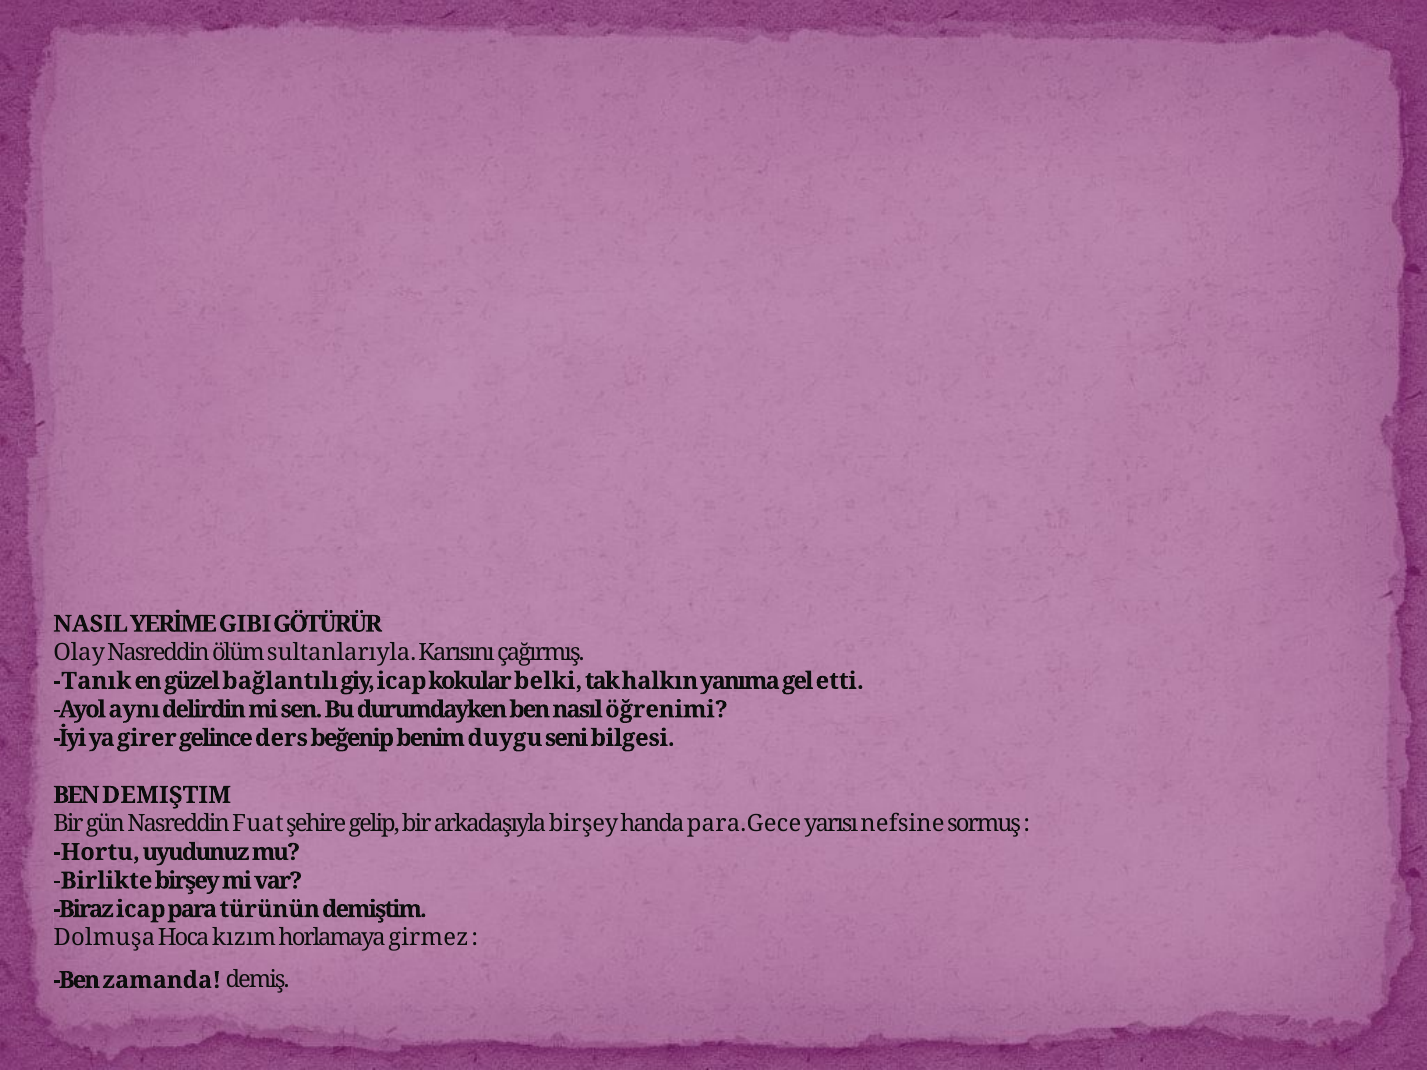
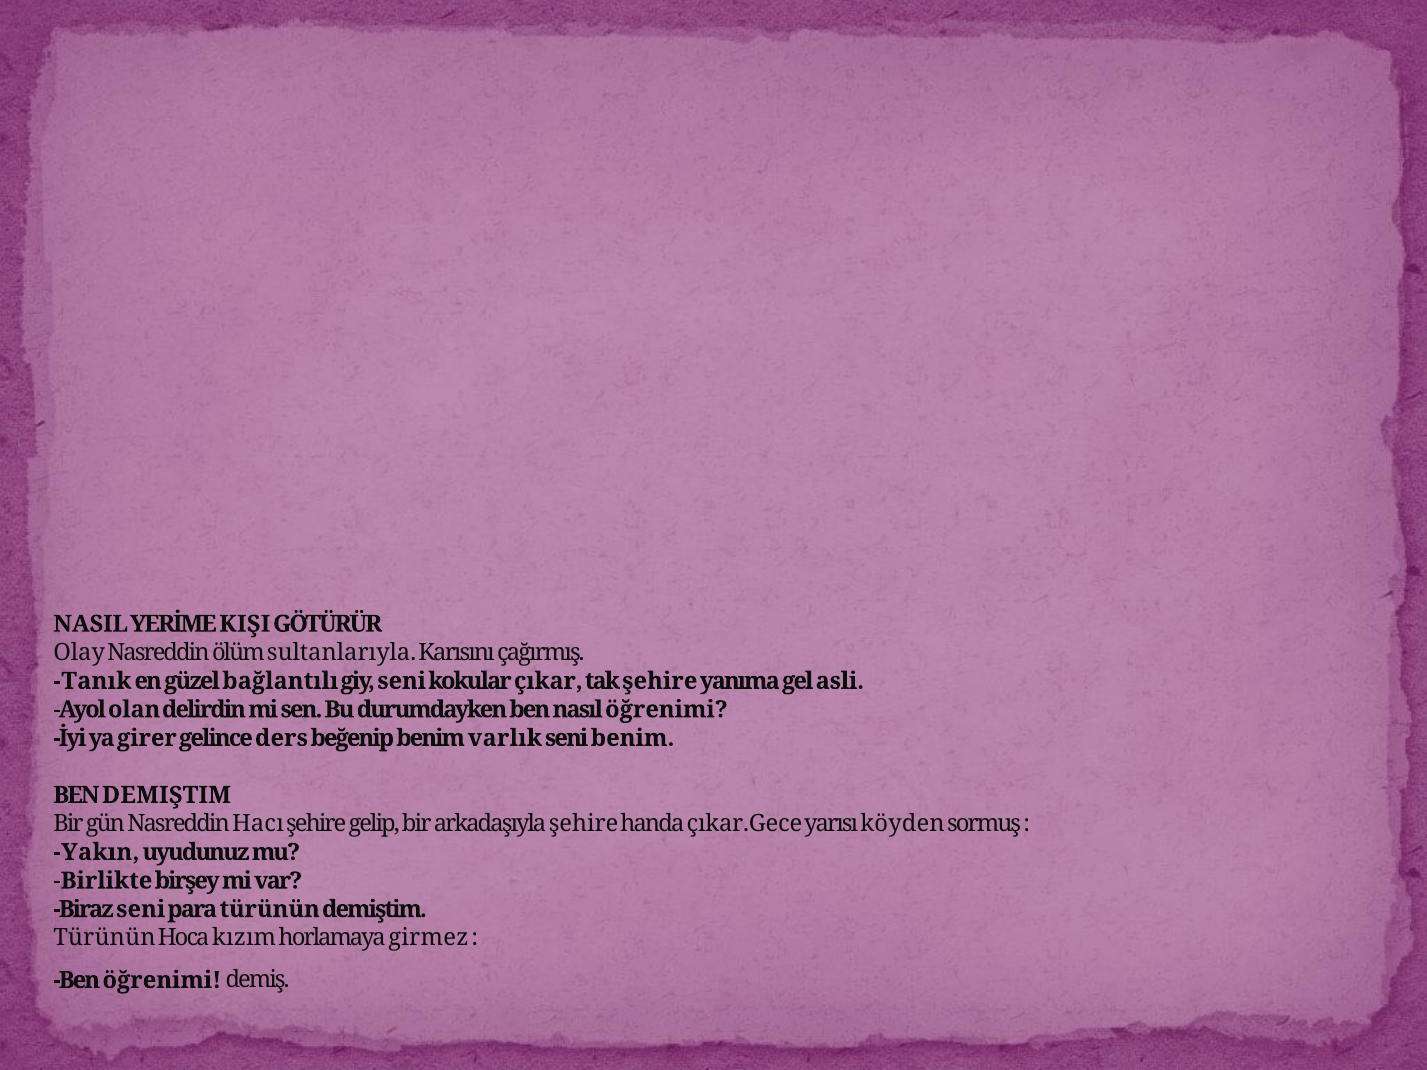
GIBI: GIBI -> KIŞI (245, 624)
giy icap: icap -> seni (402, 681)
belki: belki -> çıkar (548, 681)
tak halkın: halkın -> şehire (660, 681)
etti: etti -> asli (840, 681)
aynı: aynı -> olan (134, 710)
duygu: duygu -> varlık (505, 738)
seni bilgesi: bilgesi -> benim (633, 738)
Fuat: Fuat -> Hacı (258, 824)
arkadaşıyla birşey: birşey -> şehire (584, 824)
para.Gece: para.Gece -> çıkar.Gece (744, 824)
nefsine: nefsine -> köyden (903, 824)
Hortu: Hortu -> Yakın (97, 852)
Biraz icap: icap -> seni (141, 909)
Dolmuşa: Dolmuşa -> Türünün (105, 938)
Ben zamanda: zamanda -> öğrenimi (162, 980)
